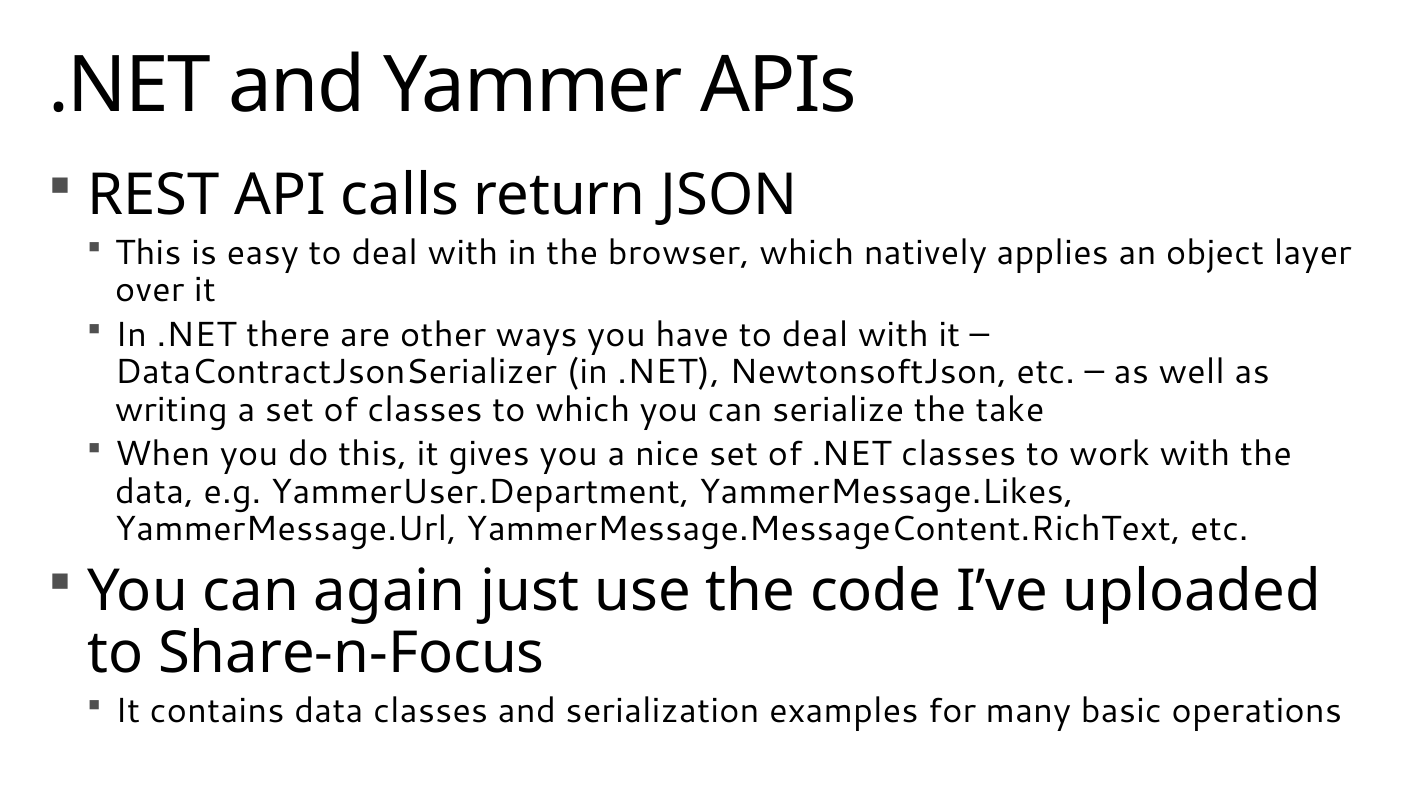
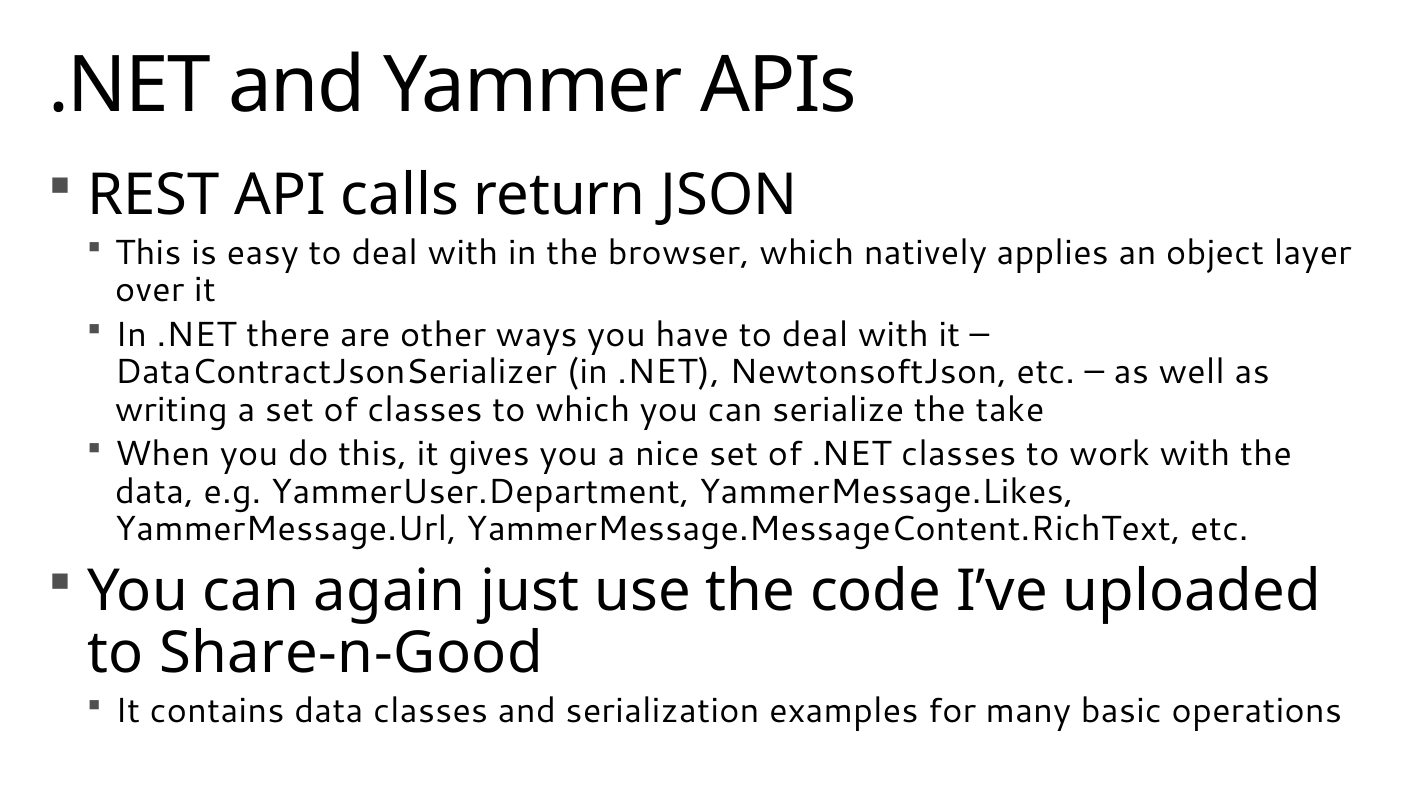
Share-n-Focus: Share-n-Focus -> Share-n-Good (351, 654)
